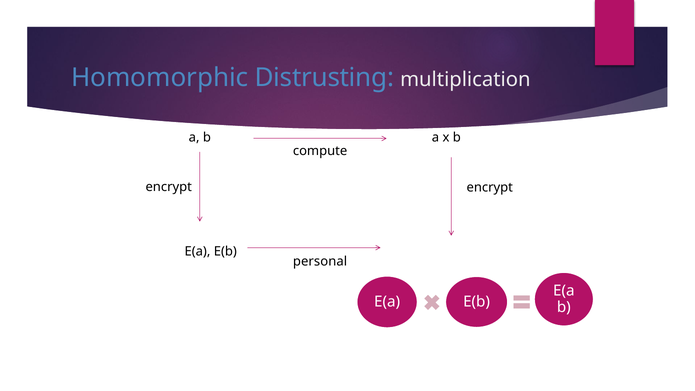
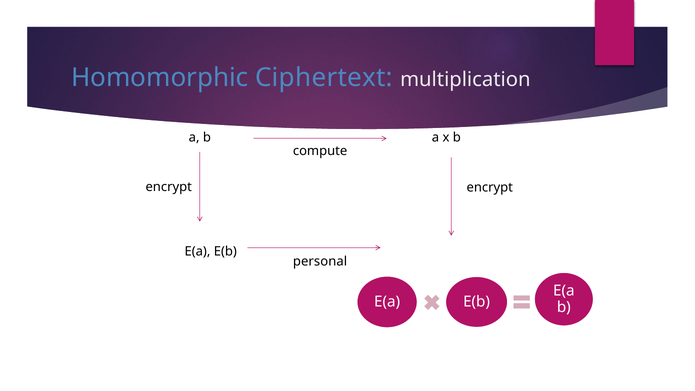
Distrusting: Distrusting -> Ciphertext (324, 77)
